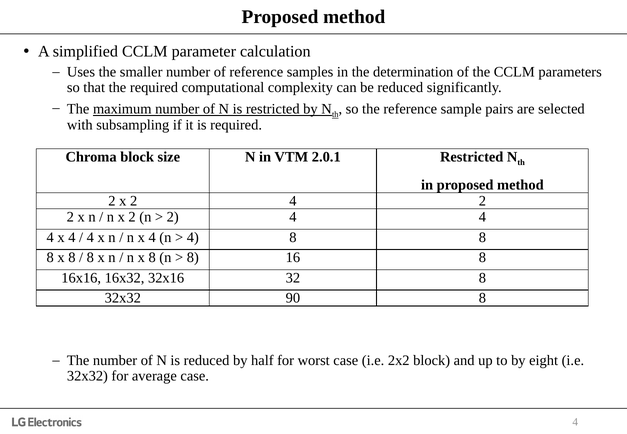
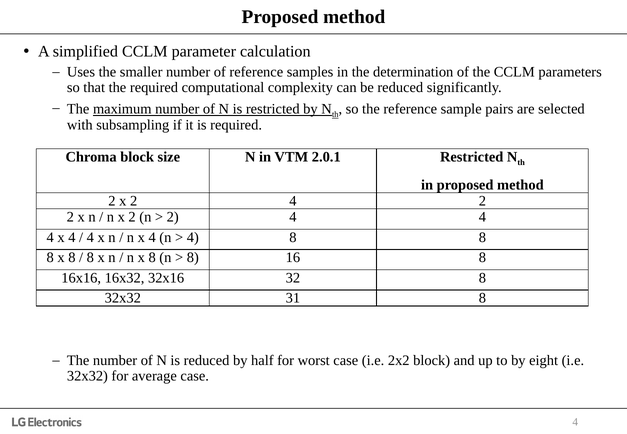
90: 90 -> 31 (293, 298)
